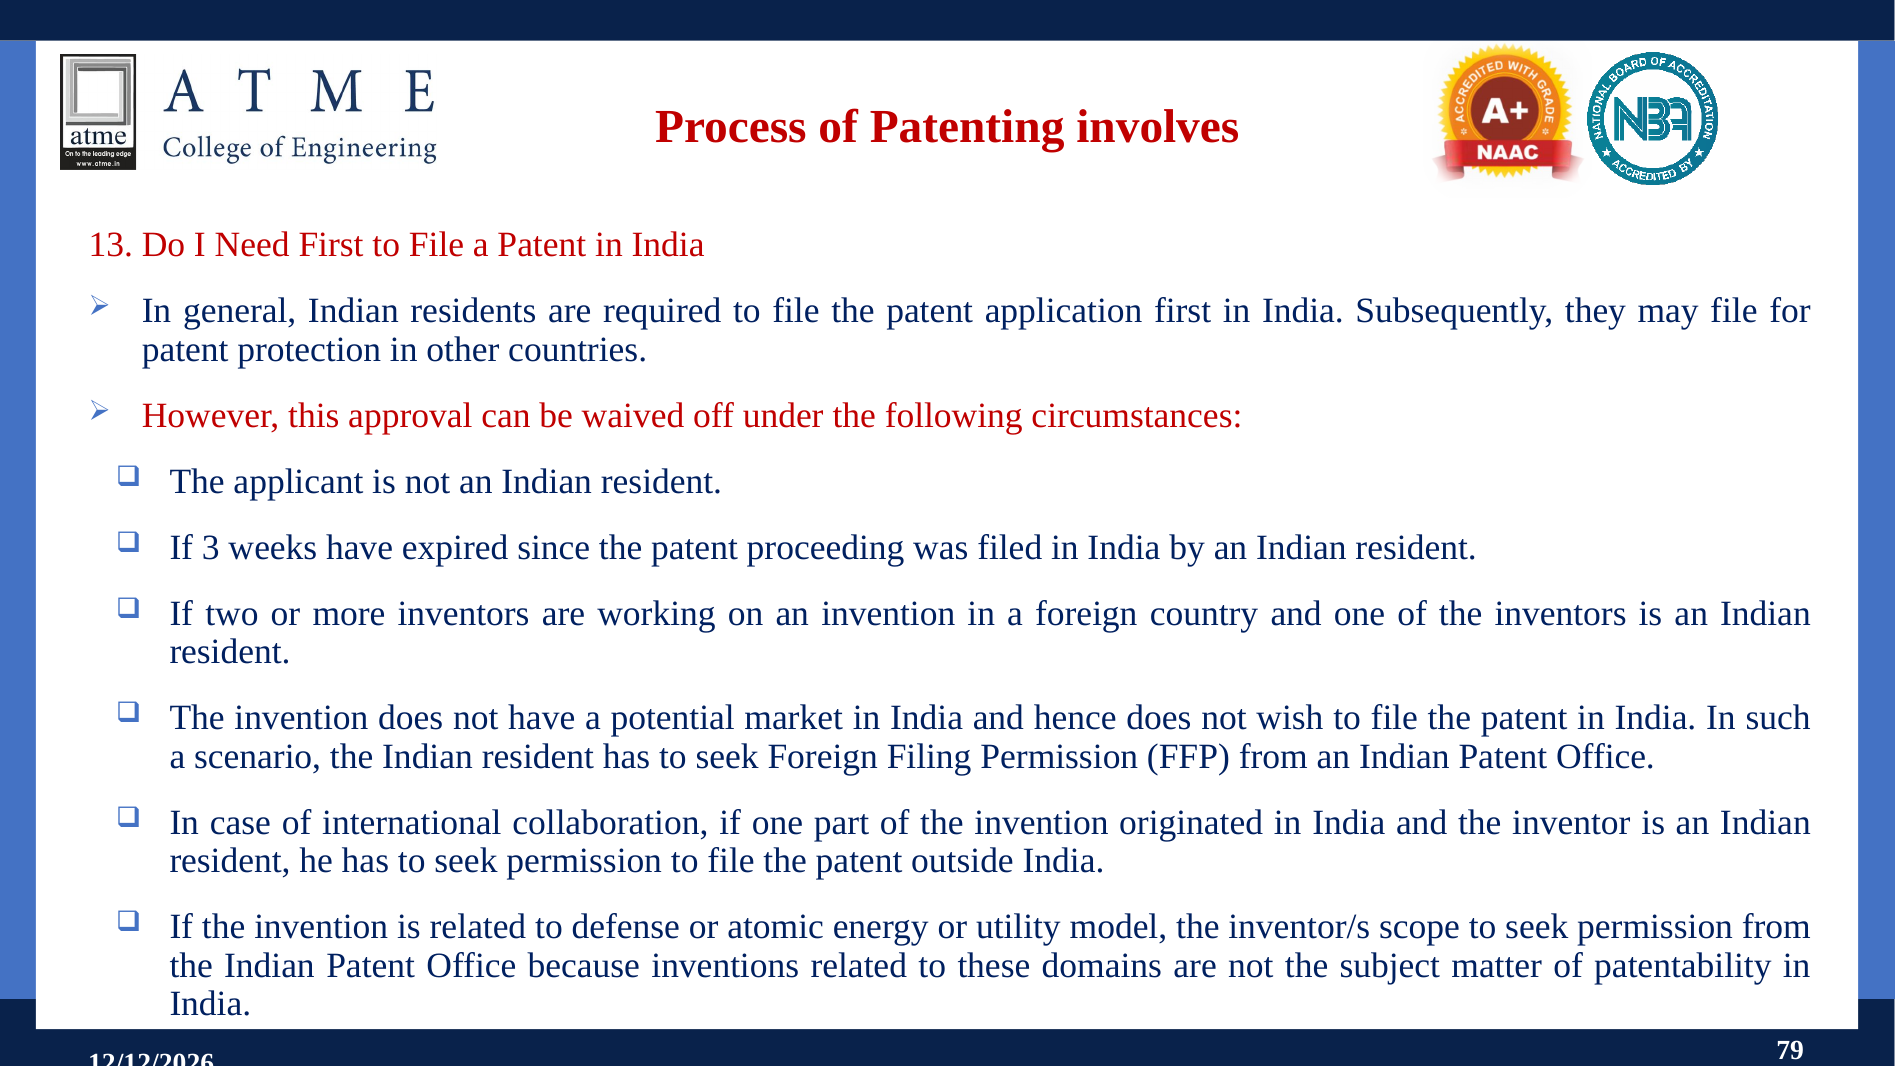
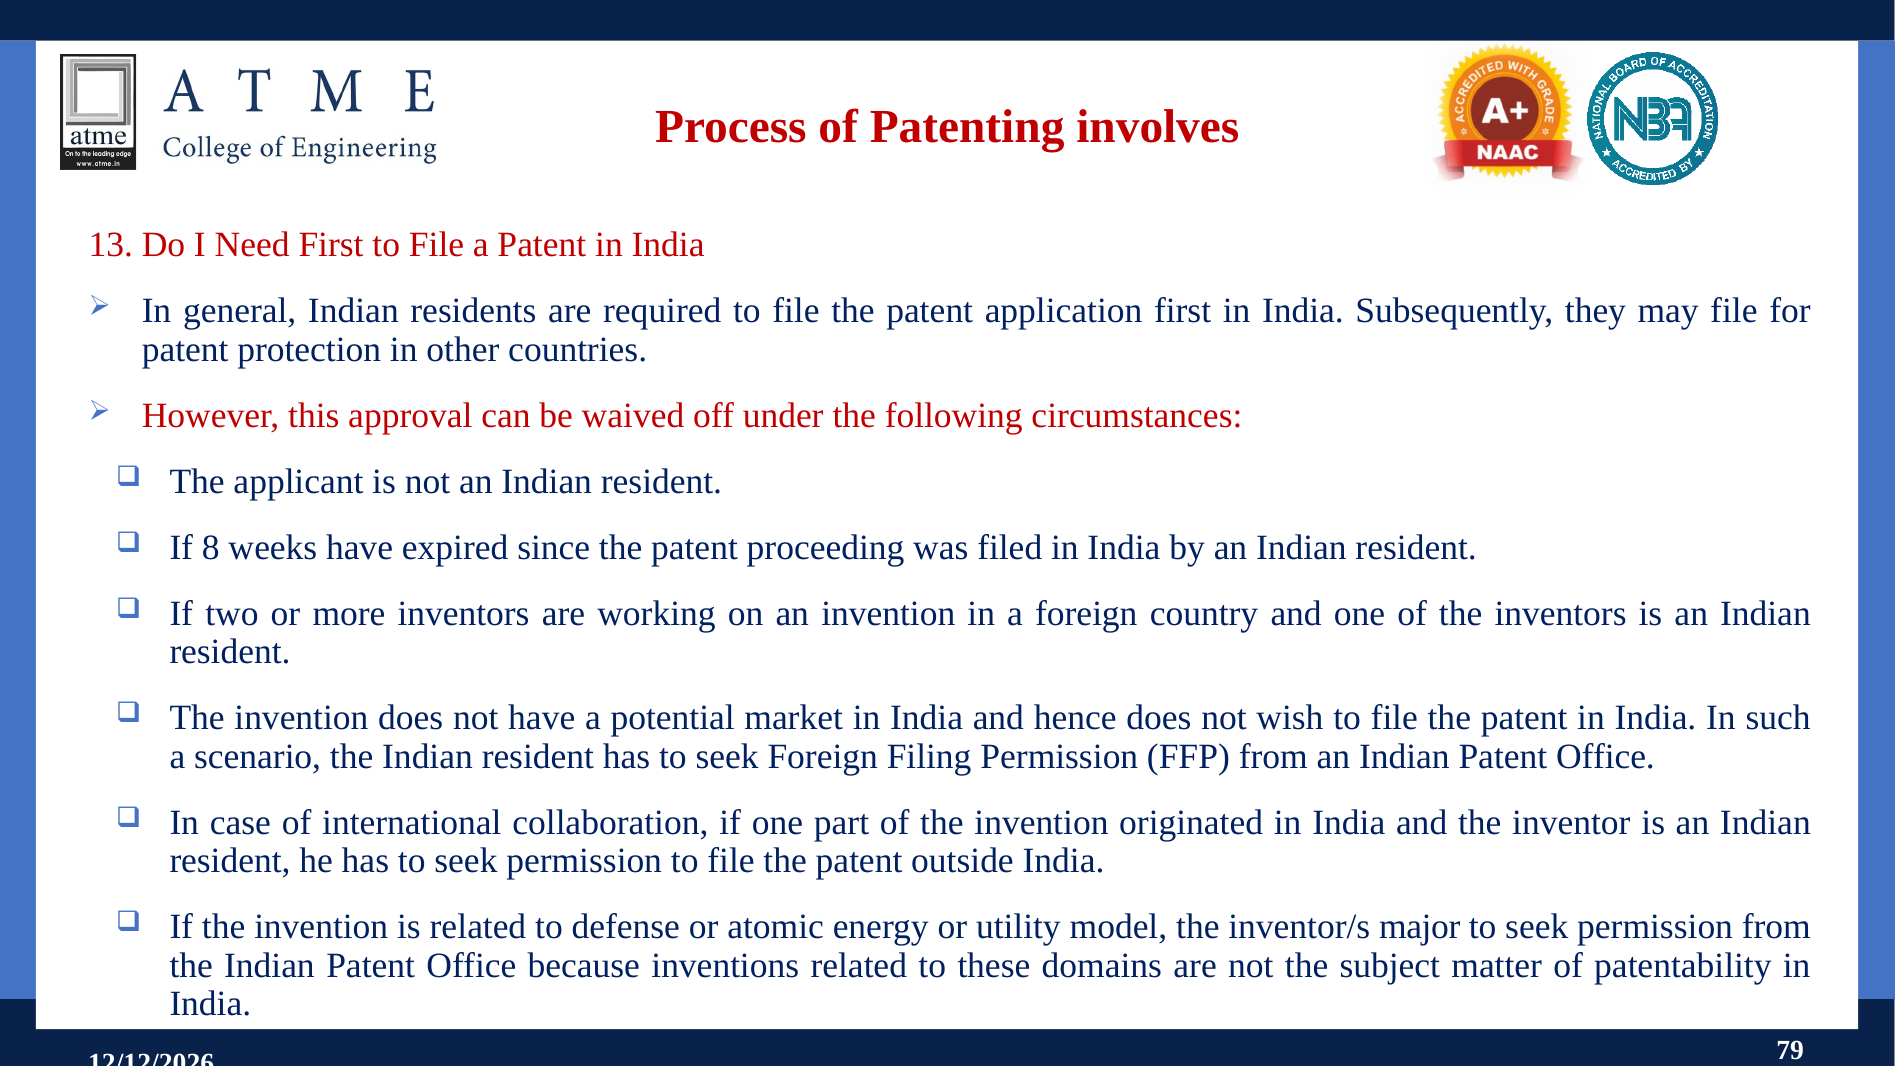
3: 3 -> 8 (211, 548)
scope: scope -> major (1420, 927)
